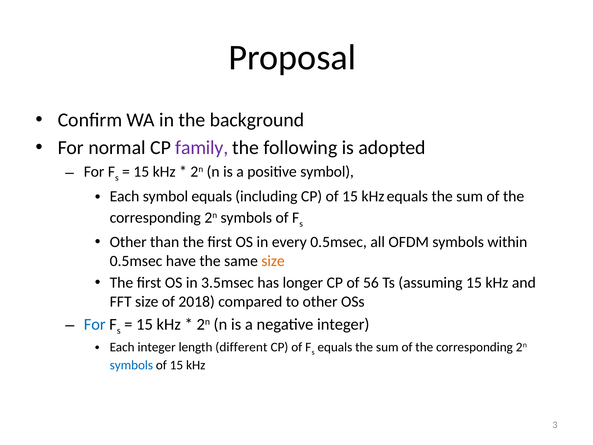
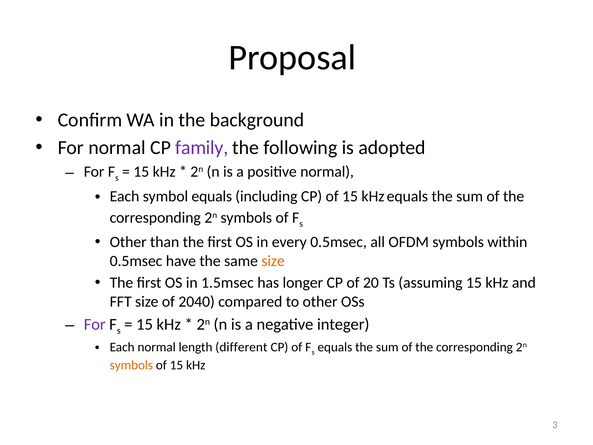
positive symbol: symbol -> normal (327, 172)
3.5msec: 3.5msec -> 1.5msec (227, 283)
56: 56 -> 20 (371, 283)
2018: 2018 -> 2040 (197, 301)
For colour: blue -> purple (95, 324)
Each integer: integer -> normal (157, 347)
symbols colour: blue -> orange (131, 365)
